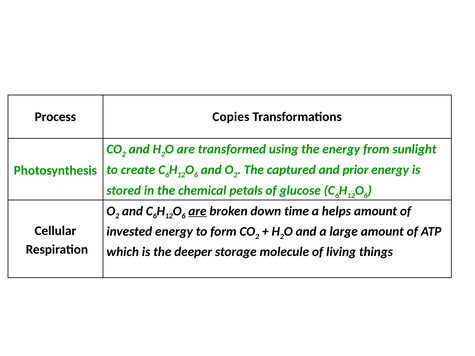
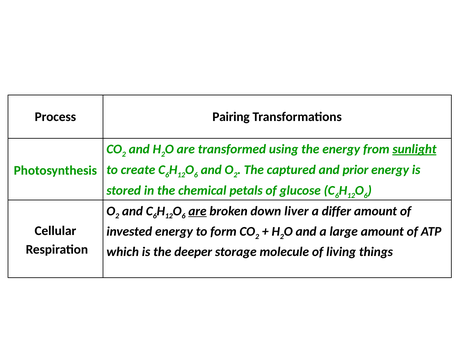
Copies: Copies -> Pairing (231, 117)
sunlight underline: none -> present (414, 149)
time: time -> liver (296, 211)
helps: helps -> differ (336, 211)
